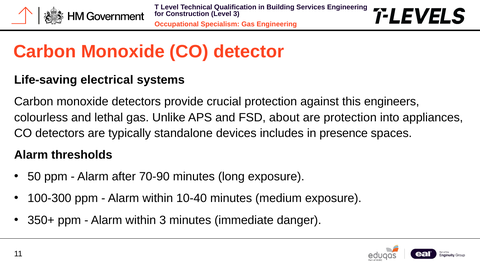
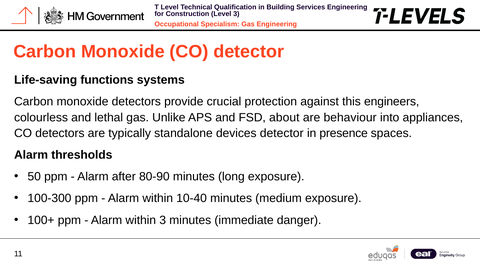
electrical: electrical -> functions (107, 80)
are protection: protection -> behaviour (350, 118)
devices includes: includes -> detector (282, 133)
70-90: 70-90 -> 80-90 (154, 177)
350+: 350+ -> 100+ (41, 220)
